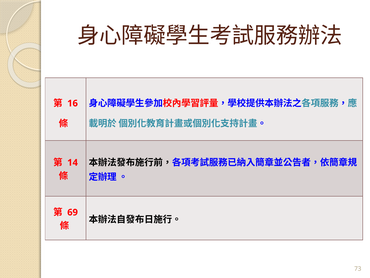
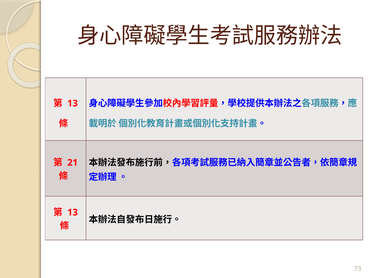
16: 16 -> 13 (73, 103)
14: 14 -> 21 (73, 162)
69: 69 -> 13 (73, 212)
